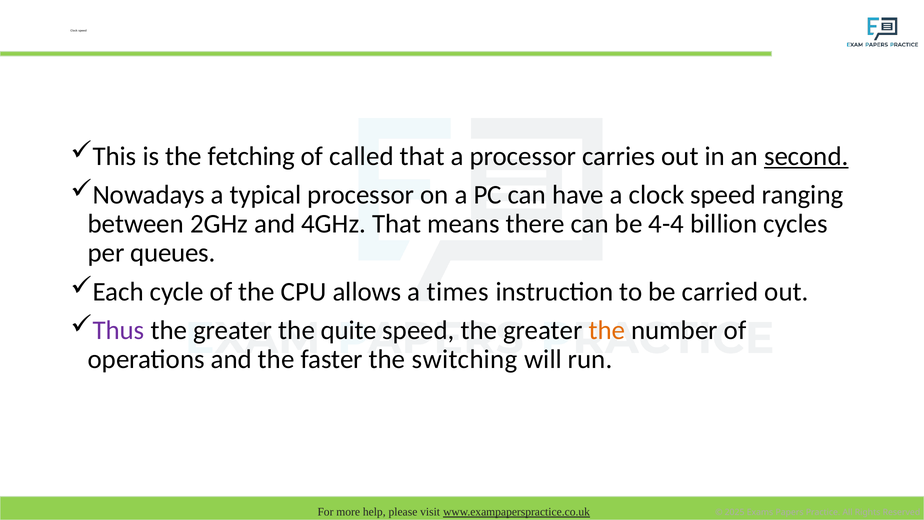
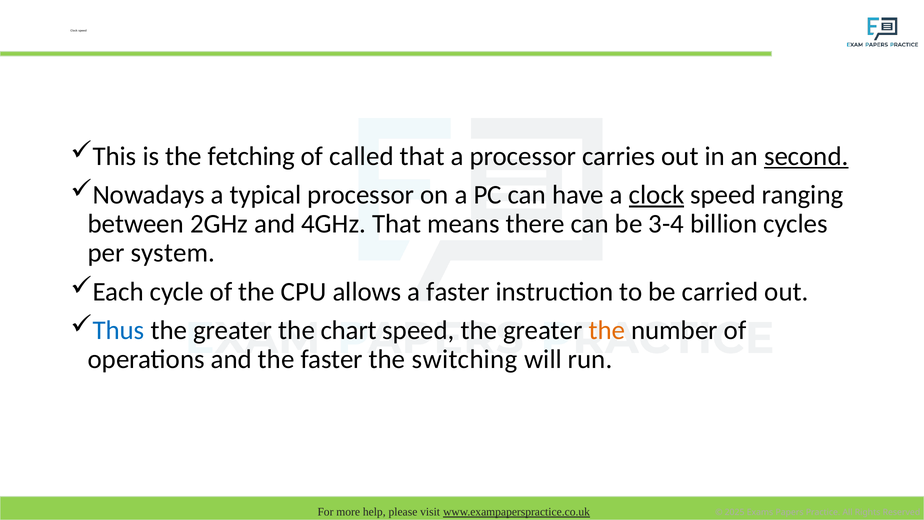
clock underline: none -> present (657, 195)
4-4: 4-4 -> 3-4 (666, 224)
queues: queues -> system (173, 253)
a times: times -> faster (458, 292)
Thus colour: purple -> blue (119, 330)
quite: quite -> chart (349, 330)
